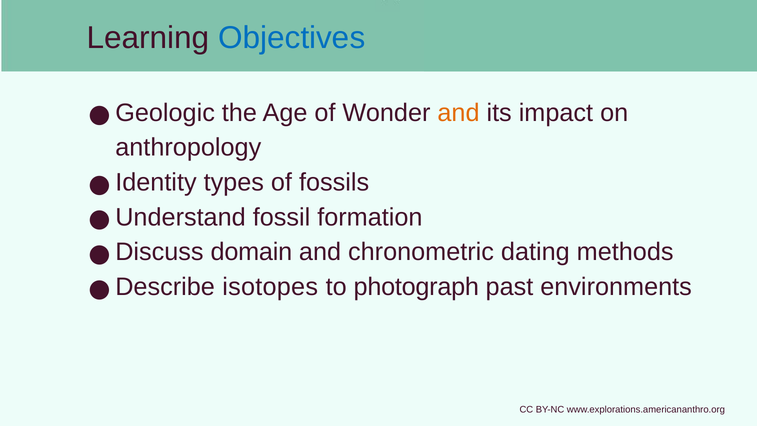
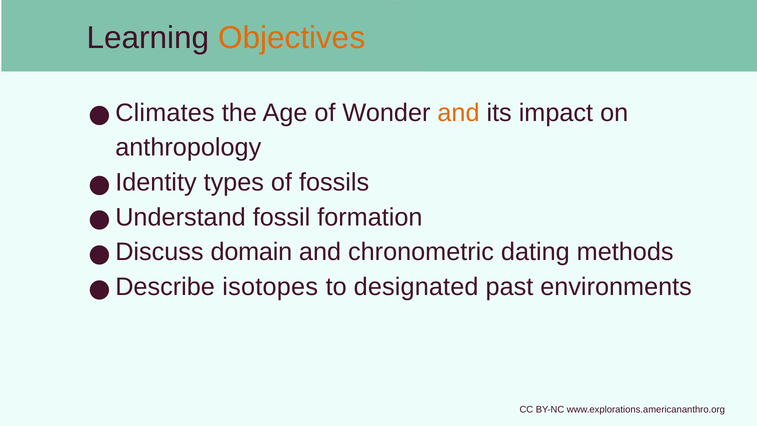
Objectives colour: blue -> orange (292, 38)
Geologic: Geologic -> Climates (165, 113)
photograph: photograph -> designated (416, 287)
